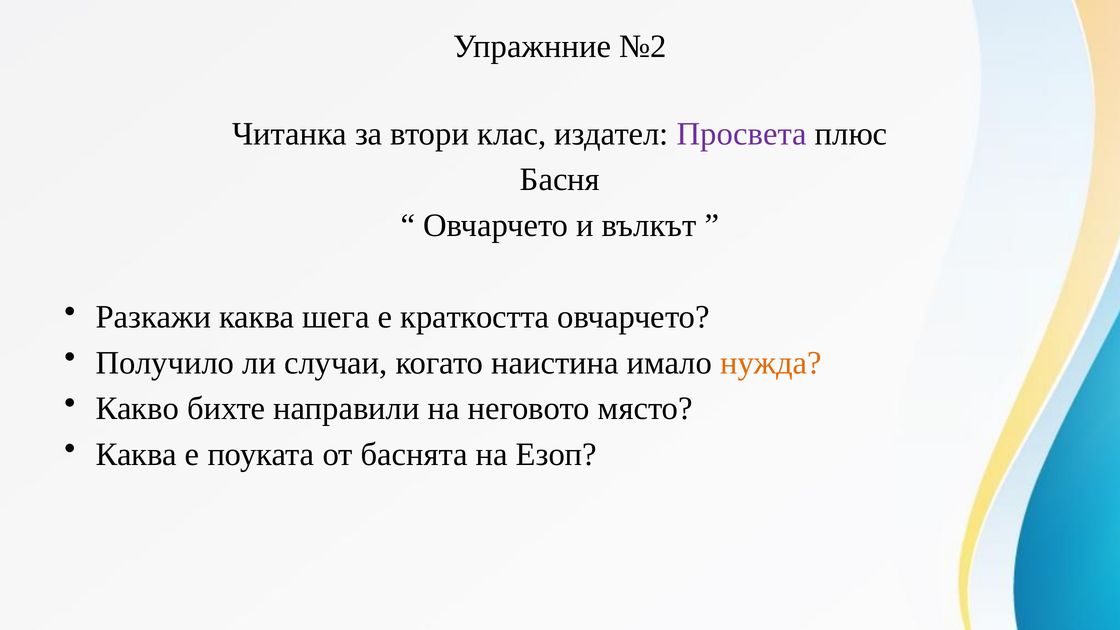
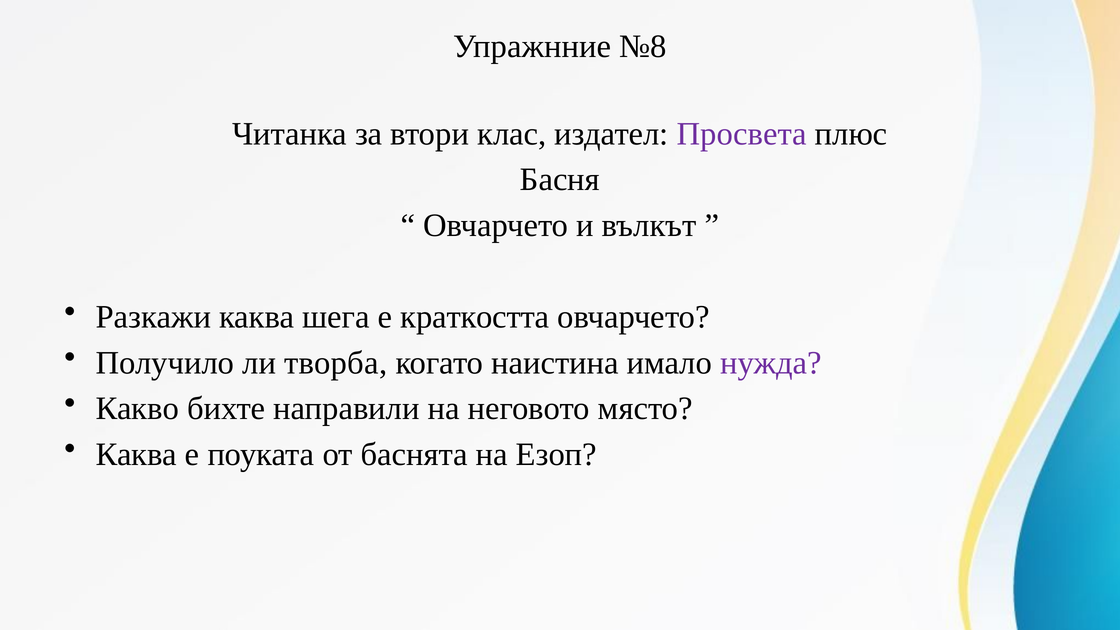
№2: №2 -> №8 (643, 46)
случаи: случаи -> творба (336, 363)
нужда colour: orange -> purple (771, 363)
